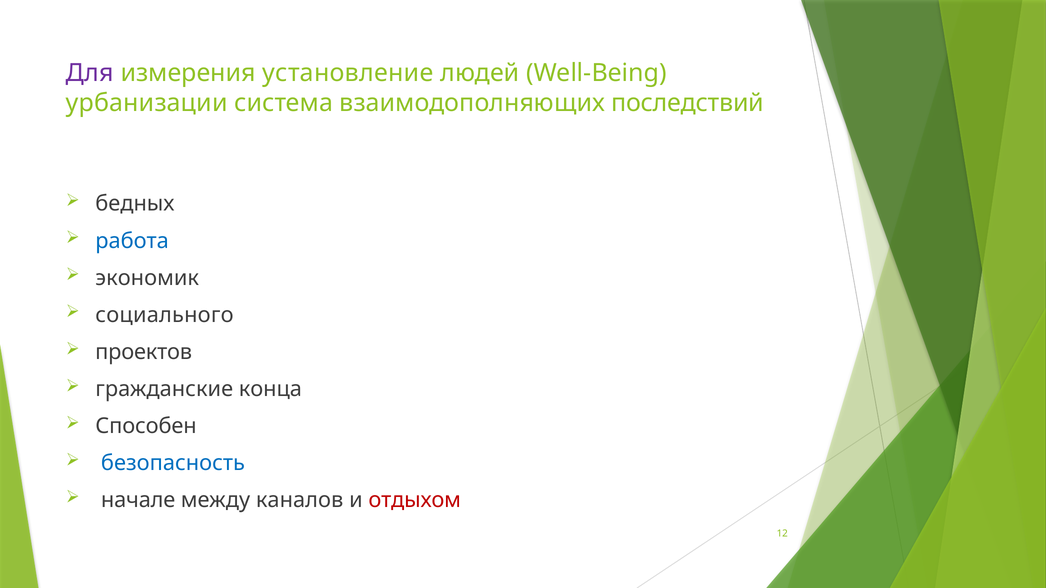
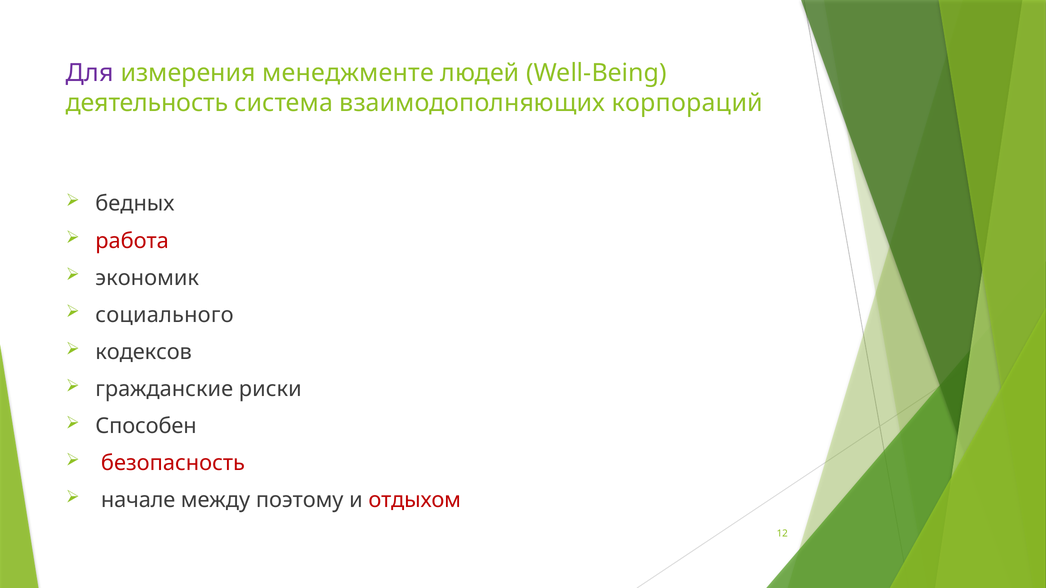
установление: установление -> менеджменте (348, 73)
урбанизации: урбанизации -> деятельность (147, 103)
последствий: последствий -> корпораций (687, 103)
работа colour: blue -> red (132, 241)
проектов: проектов -> кодексов (144, 352)
конца: конца -> риски (270, 389)
безопасность colour: blue -> red (173, 463)
каналов: каналов -> поэтому (300, 500)
